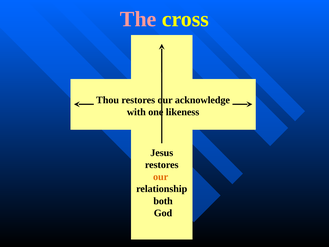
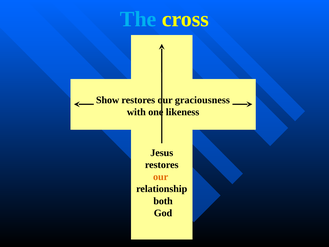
The colour: pink -> light blue (138, 19)
Thou: Thou -> Show (108, 100)
acknowledge: acknowledge -> graciousness (202, 100)
